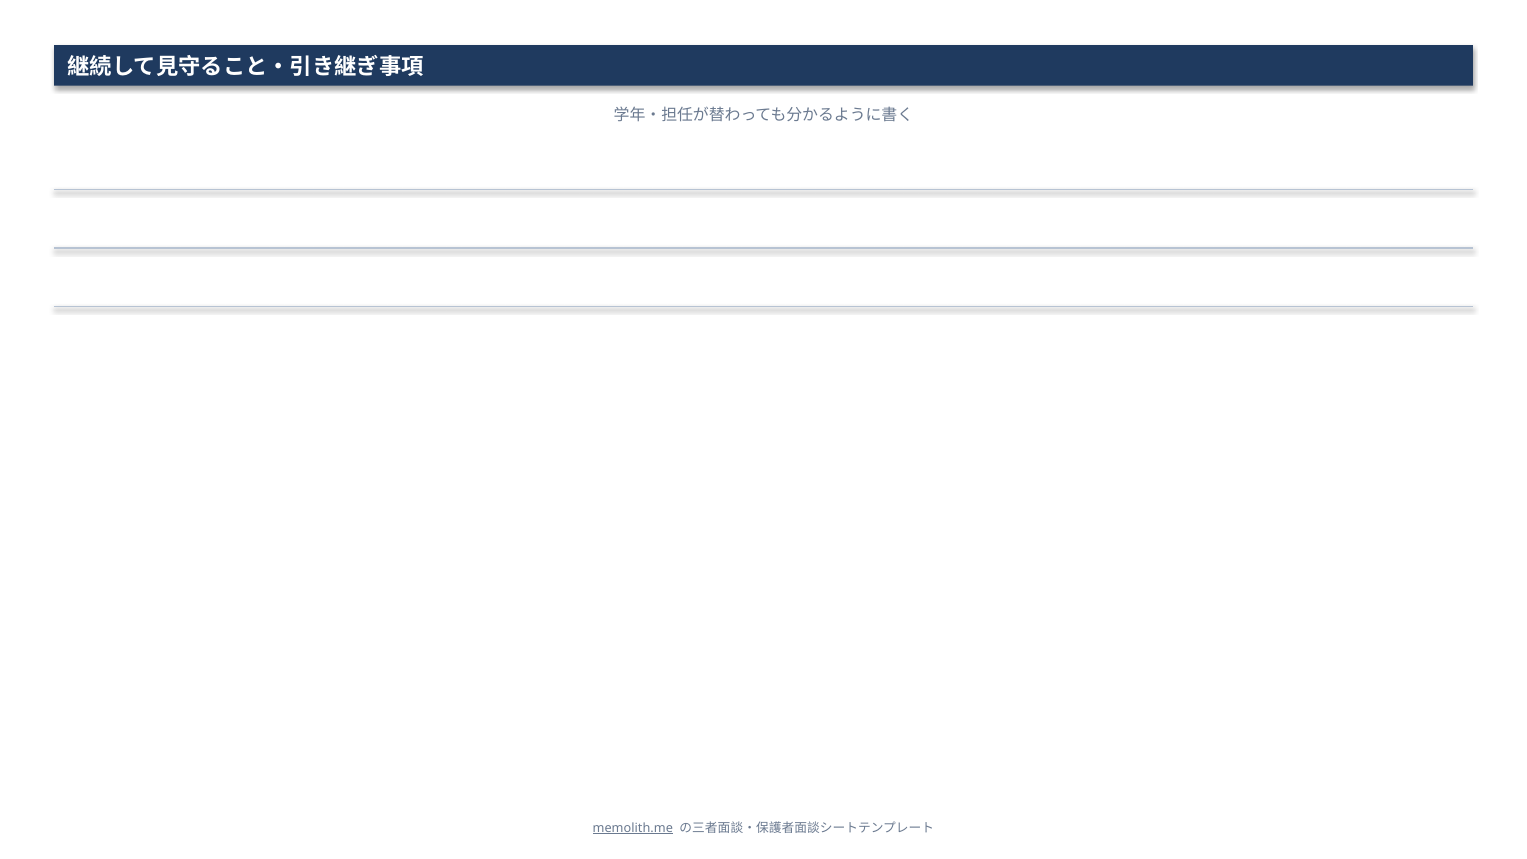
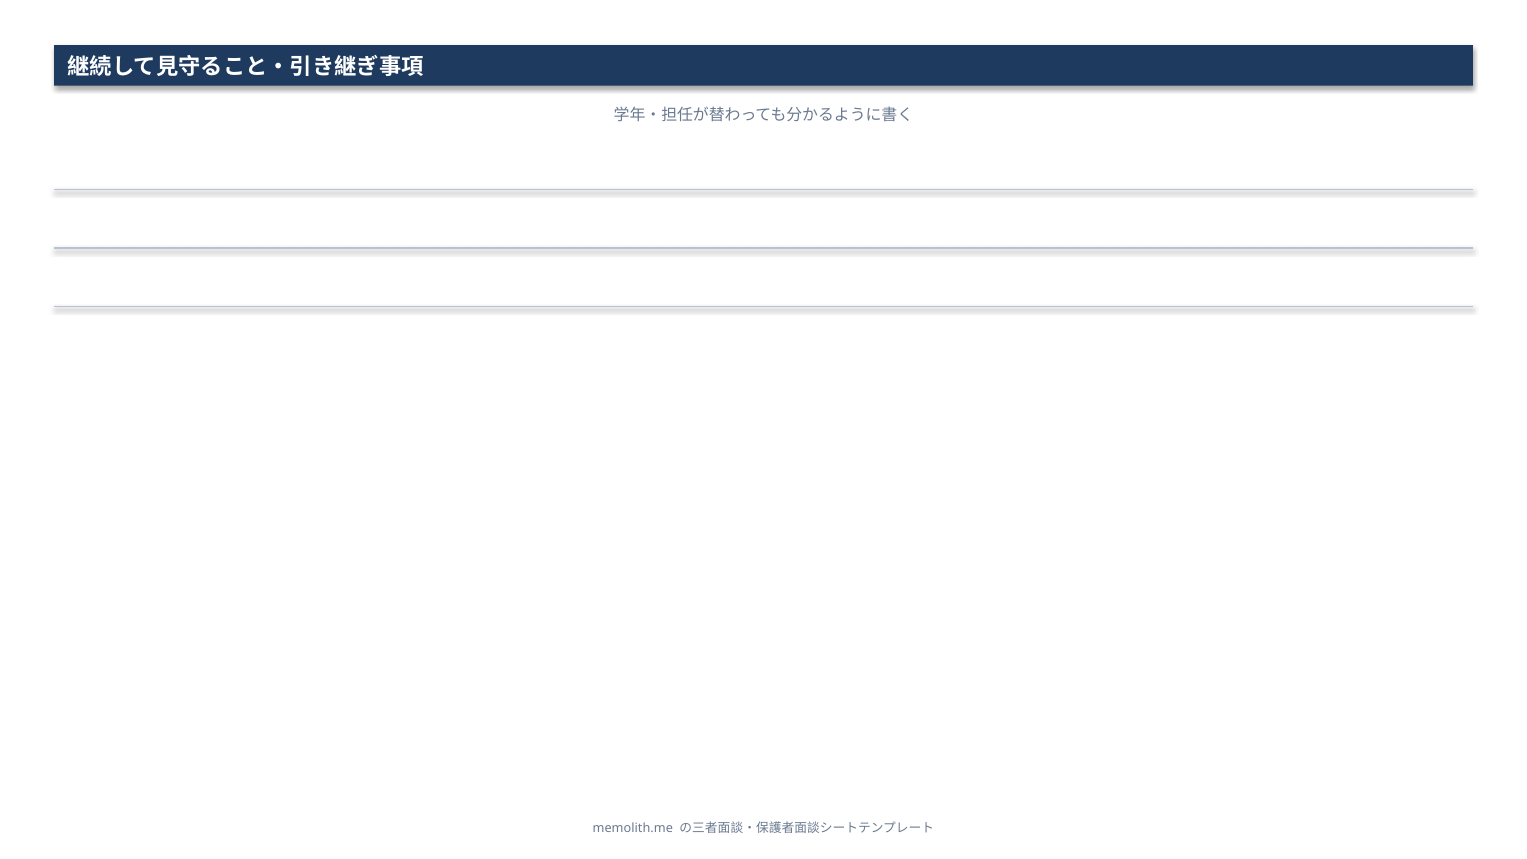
memolith.me underline: present -> none (633, 828)
